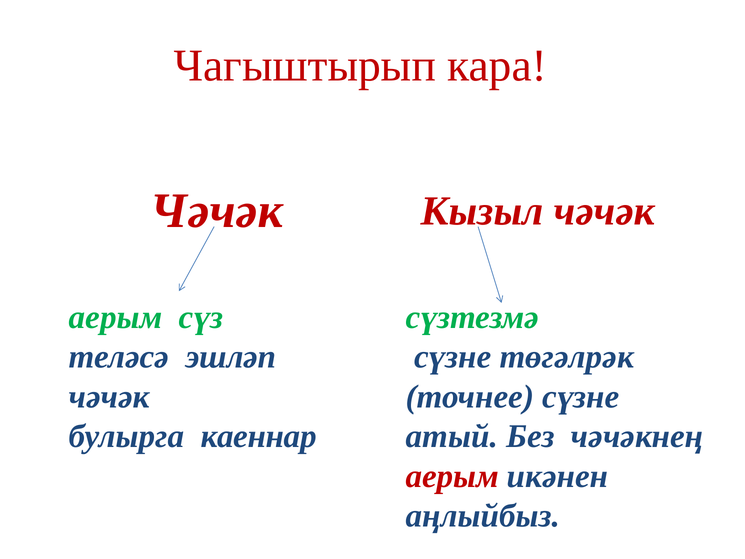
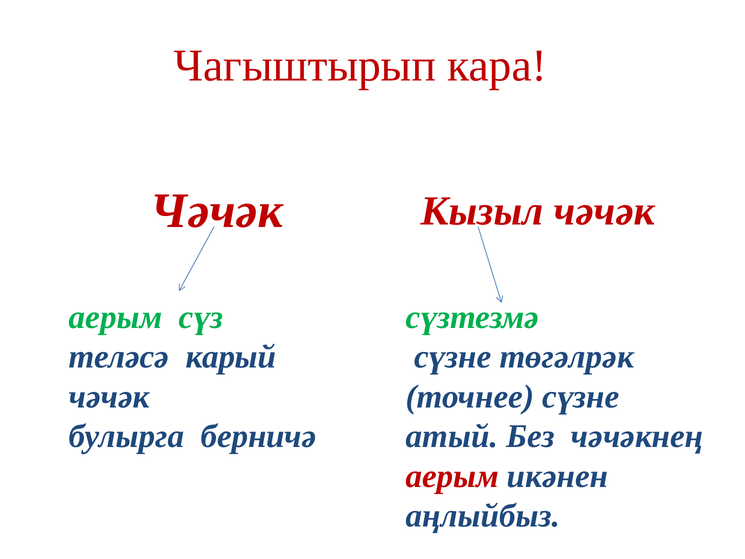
эшләп: эшләп -> карый (231, 357)
каеннар: каеннар -> берничә (259, 436)
